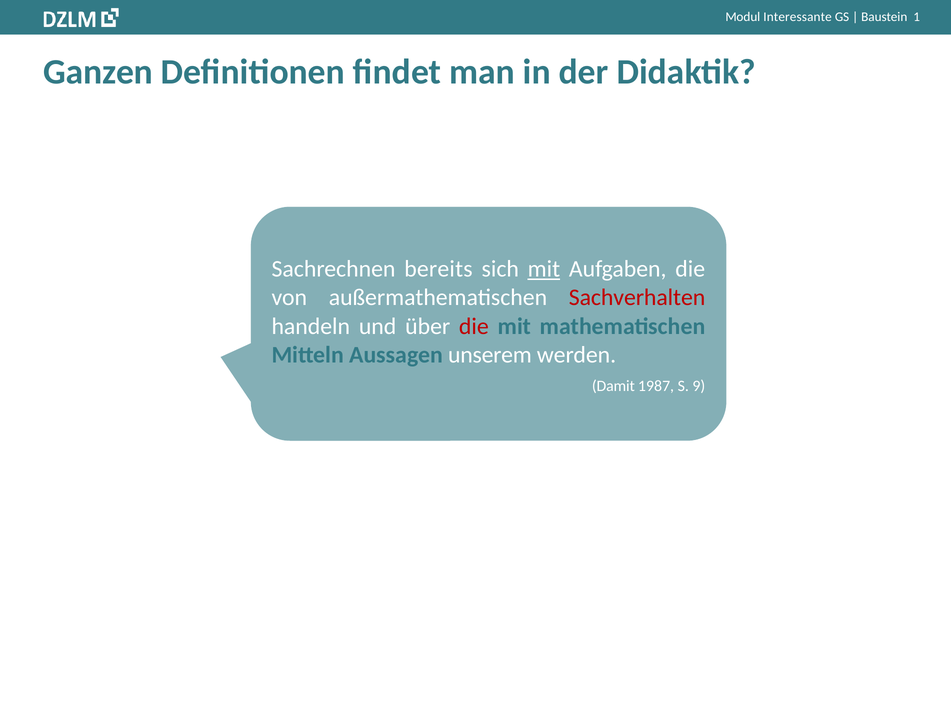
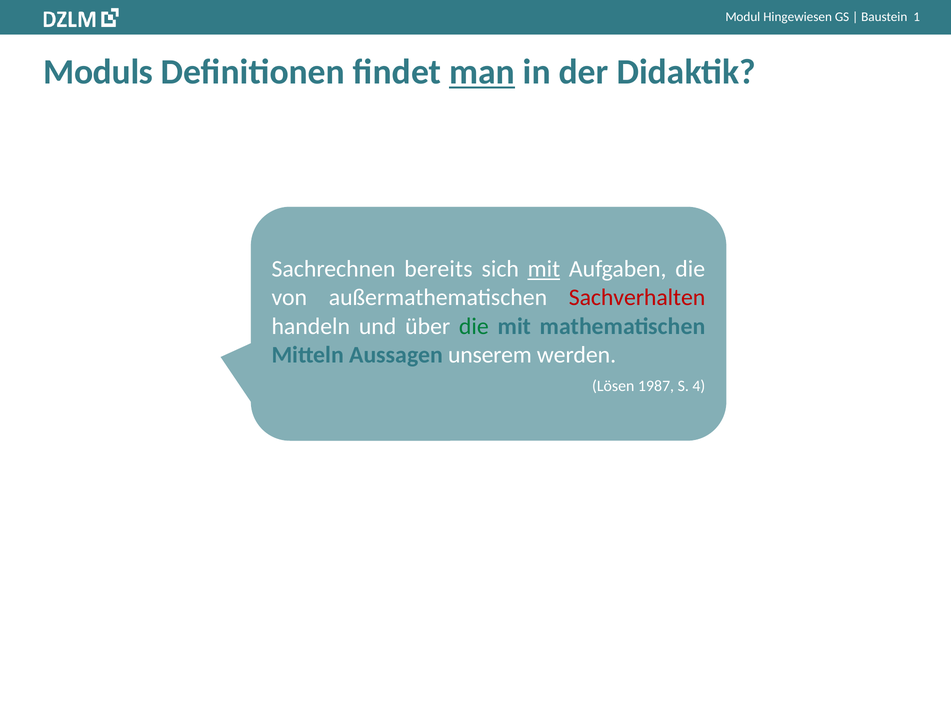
Interessante: Interessante -> Hingewiesen (798, 17)
Ganzen: Ganzen -> Moduls (98, 72)
man underline: none -> present (482, 72)
die colour: red -> green (474, 326)
Damit: Damit -> Lösen (613, 386)
9: 9 -> 4 (699, 386)
